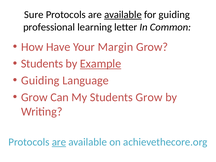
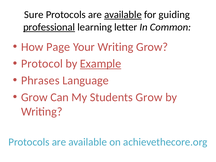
professional underline: none -> present (49, 27)
Have: Have -> Page (58, 47)
Your Margin: Margin -> Writing (116, 47)
Students: Students -> Protocol (42, 64)
Guiding: Guiding -> Phrases (40, 80)
are underline: present -> none (59, 142)
